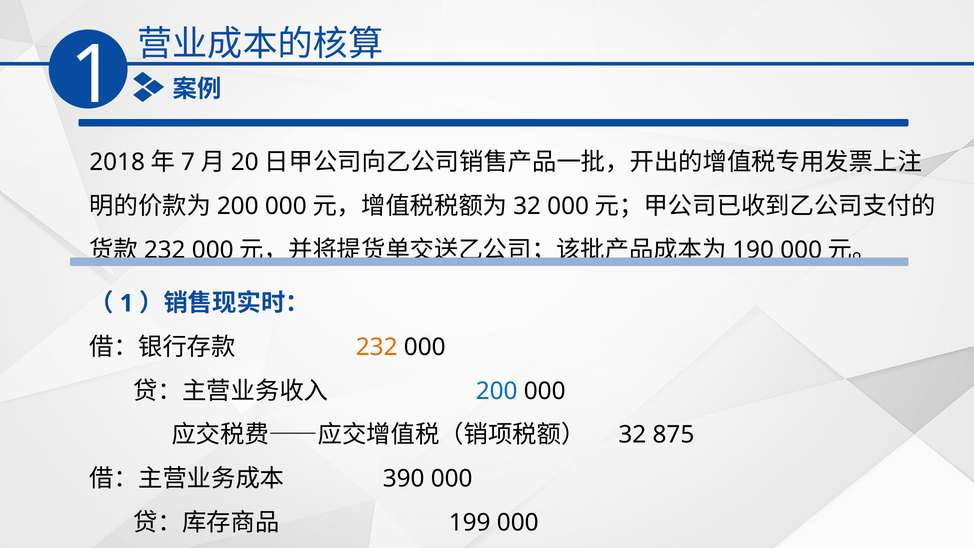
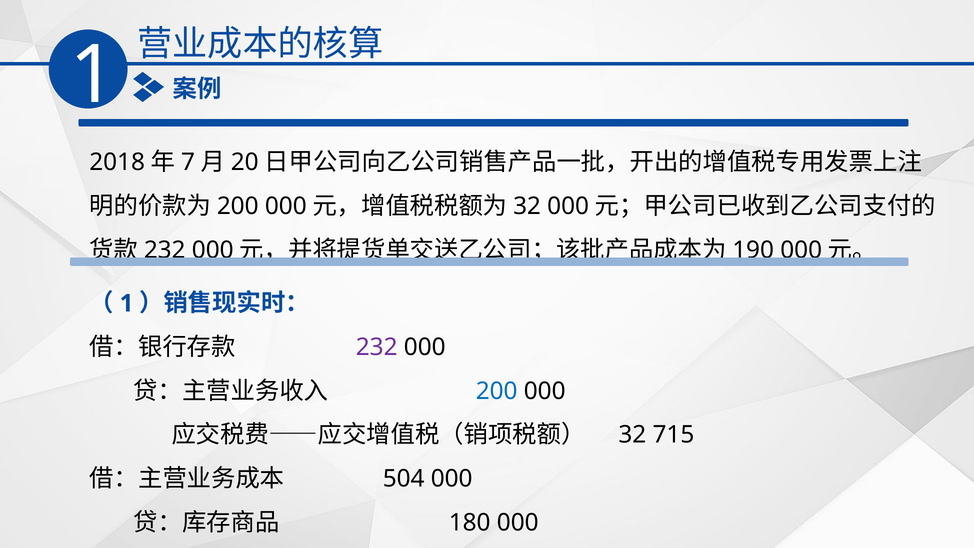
232 colour: orange -> purple (377, 347)
875: 875 -> 715 (673, 435)
390: 390 -> 504 (404, 479)
199: 199 -> 180 (470, 522)
